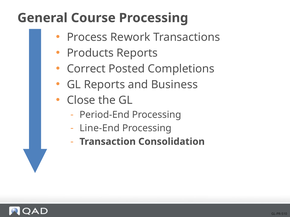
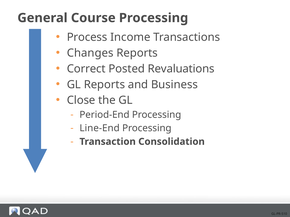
Rework: Rework -> Income (130, 37)
Products: Products -> Changes (90, 53)
Completions: Completions -> Revaluations (181, 69)
